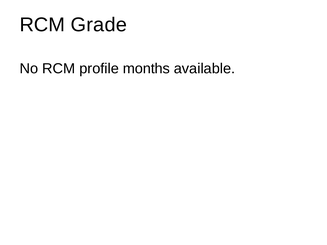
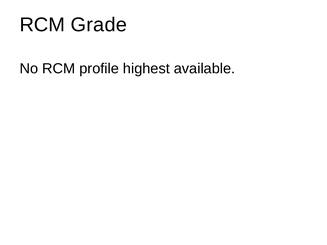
months: months -> highest (146, 69)
